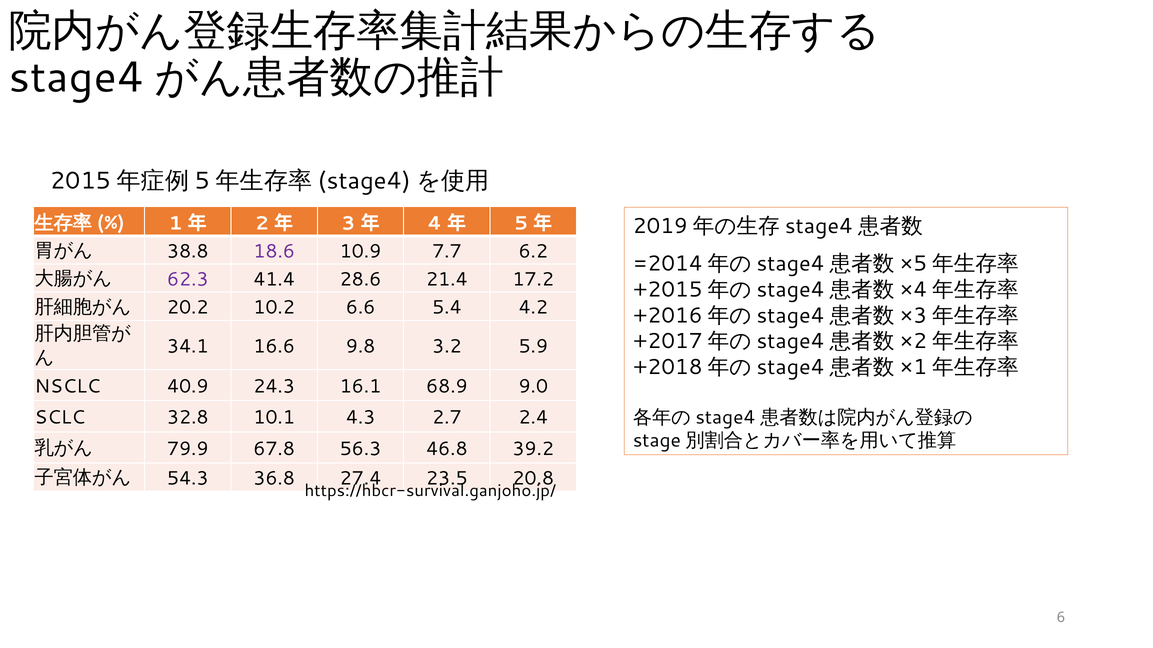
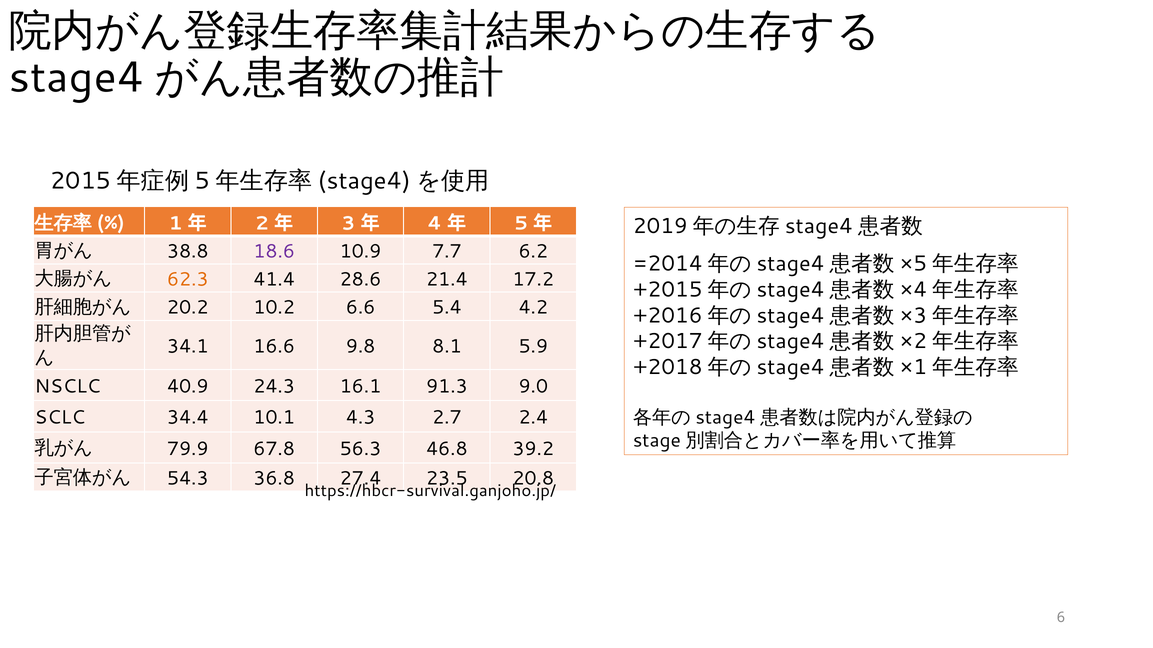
62.3 colour: purple -> orange (188, 280)
3.2: 3.2 -> 8.1 (447, 347)
68.9: 68.9 -> 91.3 (447, 387)
32.8: 32.8 -> 34.4 (188, 418)
